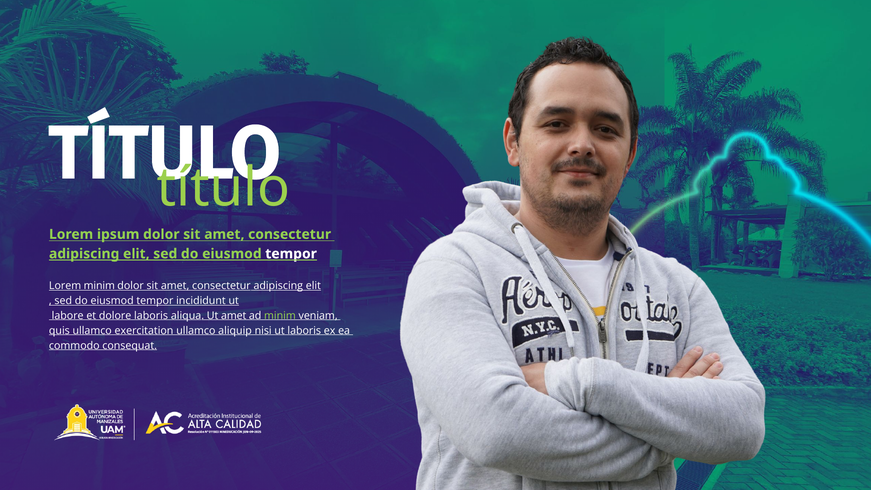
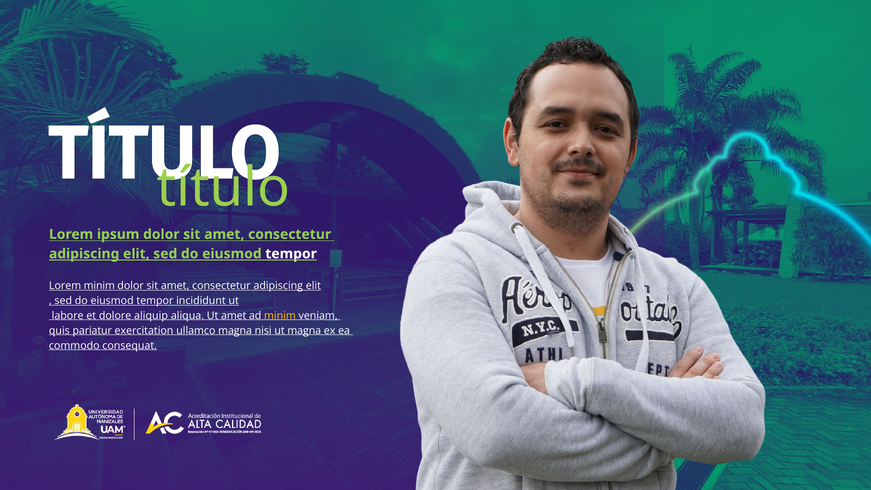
dolore laboris: laboris -> aliquip (151, 316)
minim colour: light green -> yellow (280, 316)
quis ullamco: ullamco -> pariatur (92, 331)
ullamco aliquip: aliquip -> magna (235, 331)
ut laboris: laboris -> magna (304, 331)
